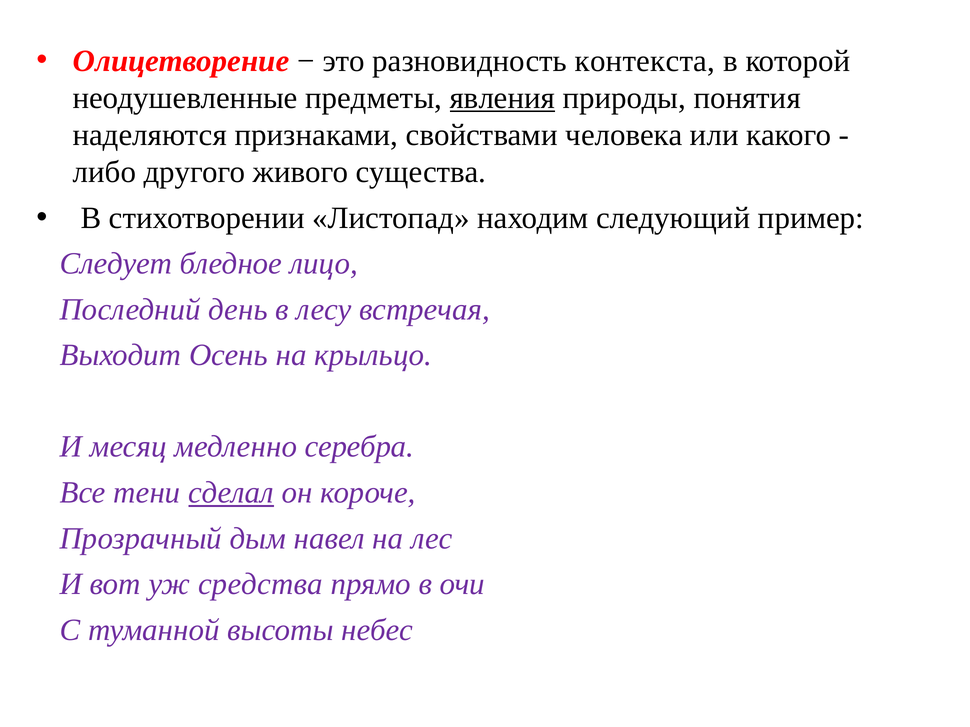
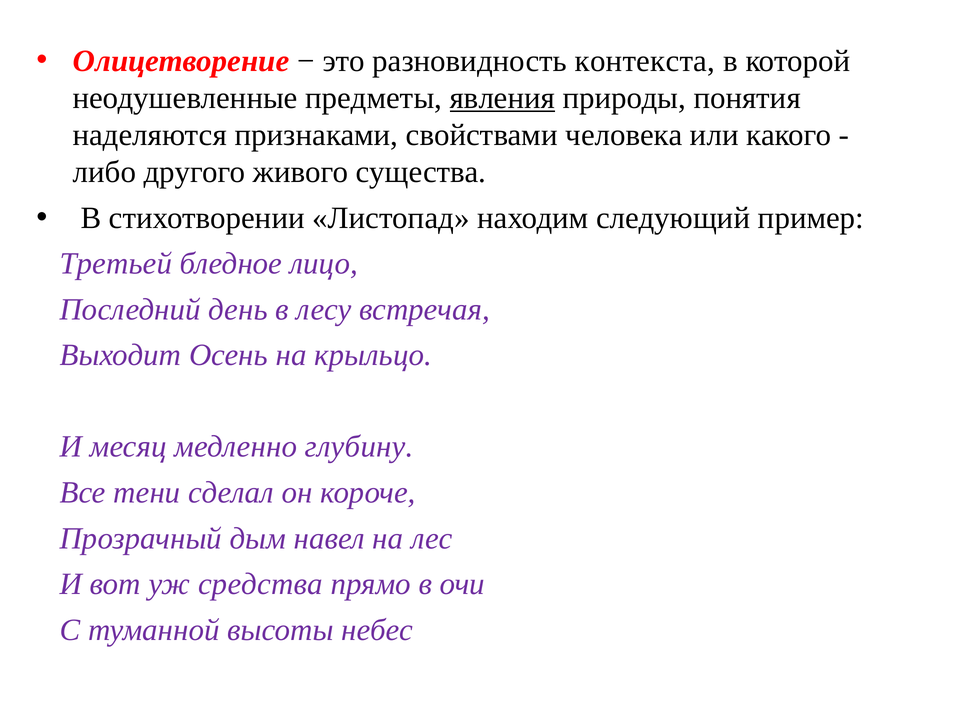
Следует: Следует -> Третьей (116, 264)
серебра: серебра -> глубину (359, 447)
сделал underline: present -> none (231, 493)
